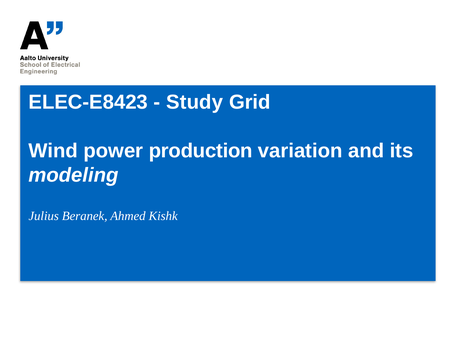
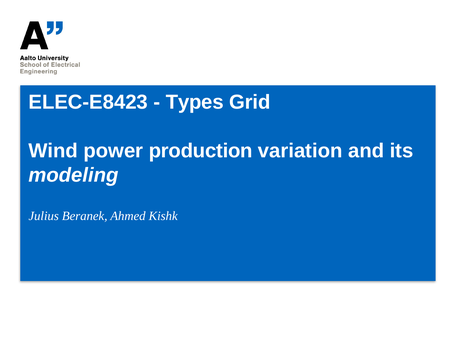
Study: Study -> Types (195, 102)
